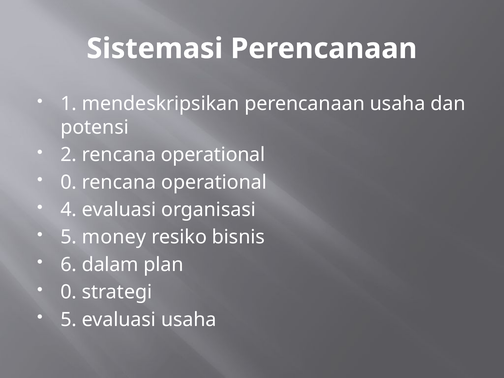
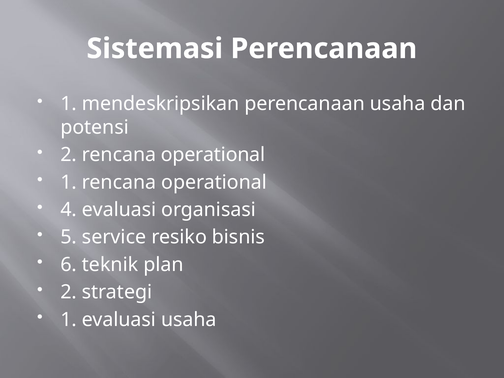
0: 0 -> 1 (69, 182)
money: money -> service (114, 237)
dalam: dalam -> teknik (110, 265)
0: 0 -> 2 (69, 292)
5: 5 -> 1 (69, 320)
